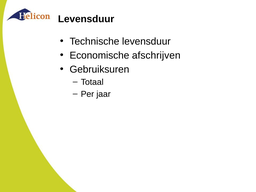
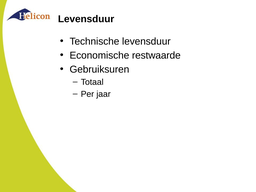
afschrijven: afschrijven -> restwaarde (156, 55)
